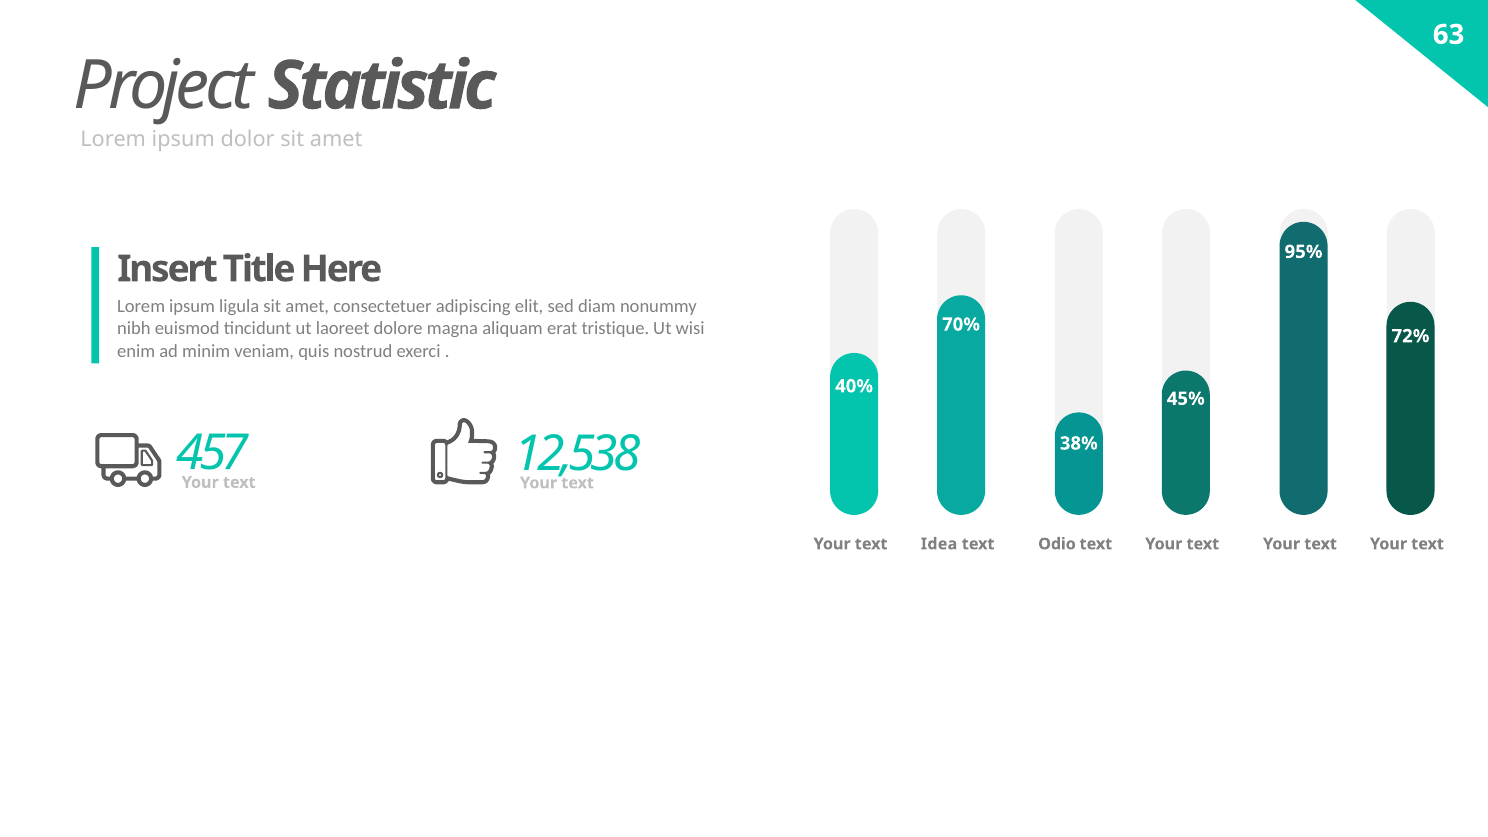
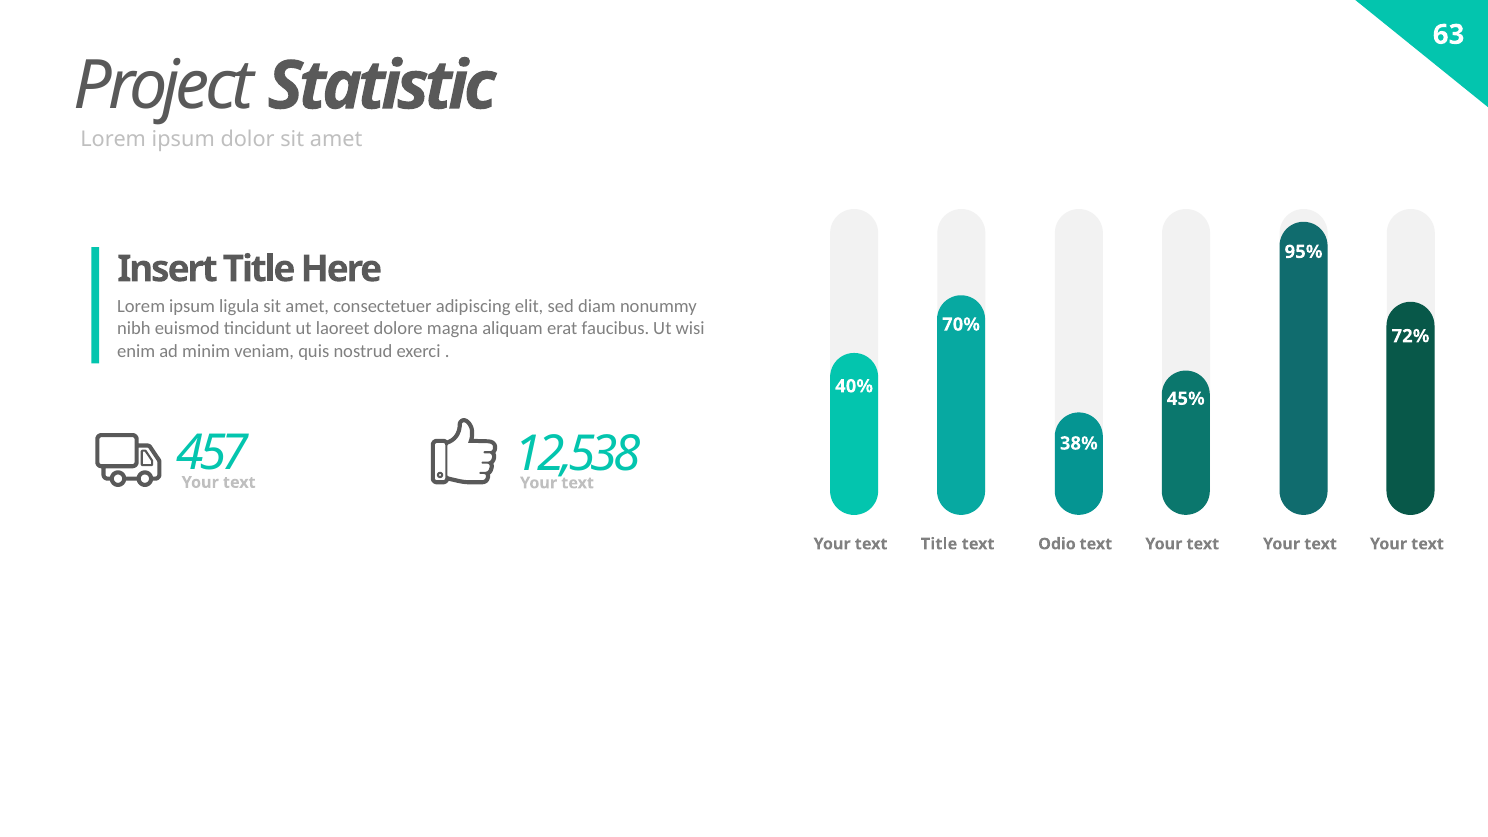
tristique: tristique -> faucibus (615, 329)
text Idea: Idea -> Title (939, 544)
